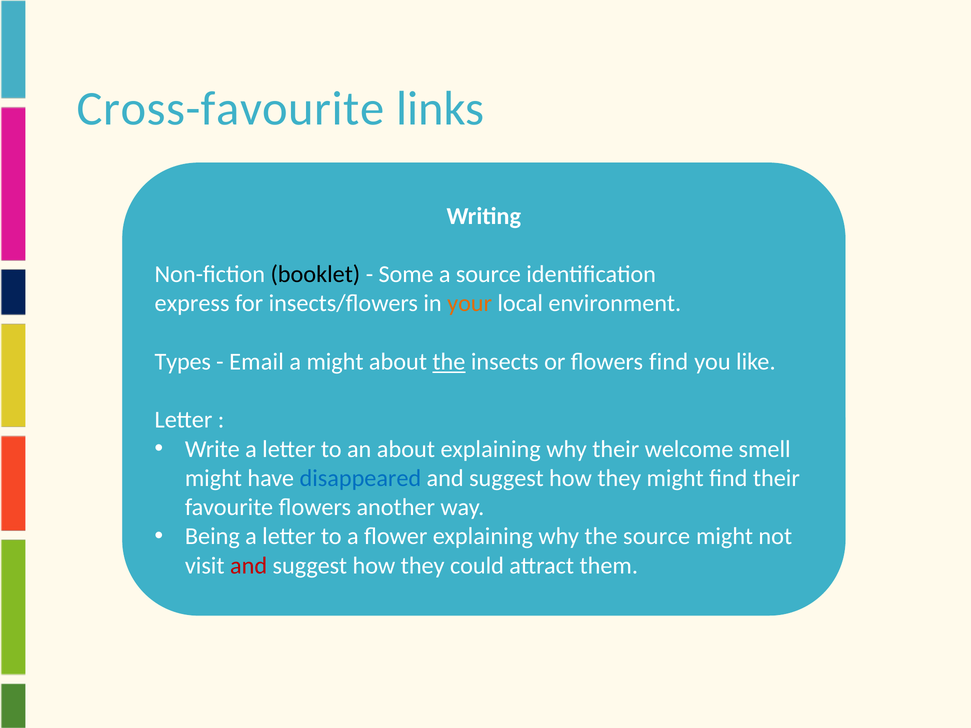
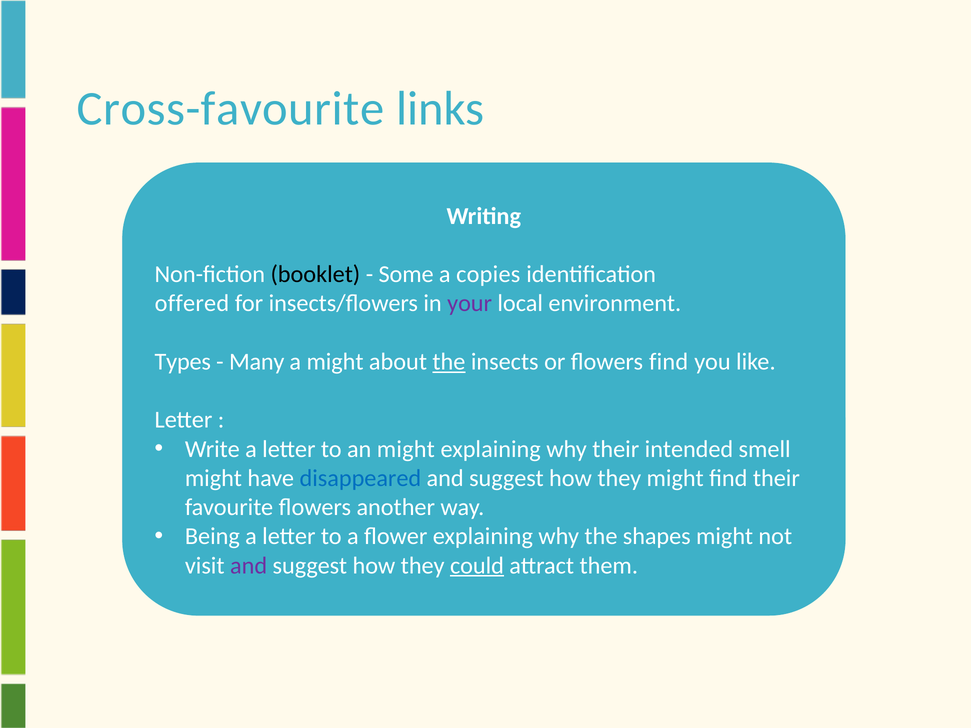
a source: source -> copies (488, 274)
express: express -> offered (192, 304)
your colour: orange -> purple (470, 304)
Email: Email -> Many (257, 362)
an about: about -> might (406, 449)
welcome: welcome -> intended (689, 449)
the source: source -> shapes (657, 537)
and colour: red -> purple (249, 566)
could underline: none -> present (477, 566)
